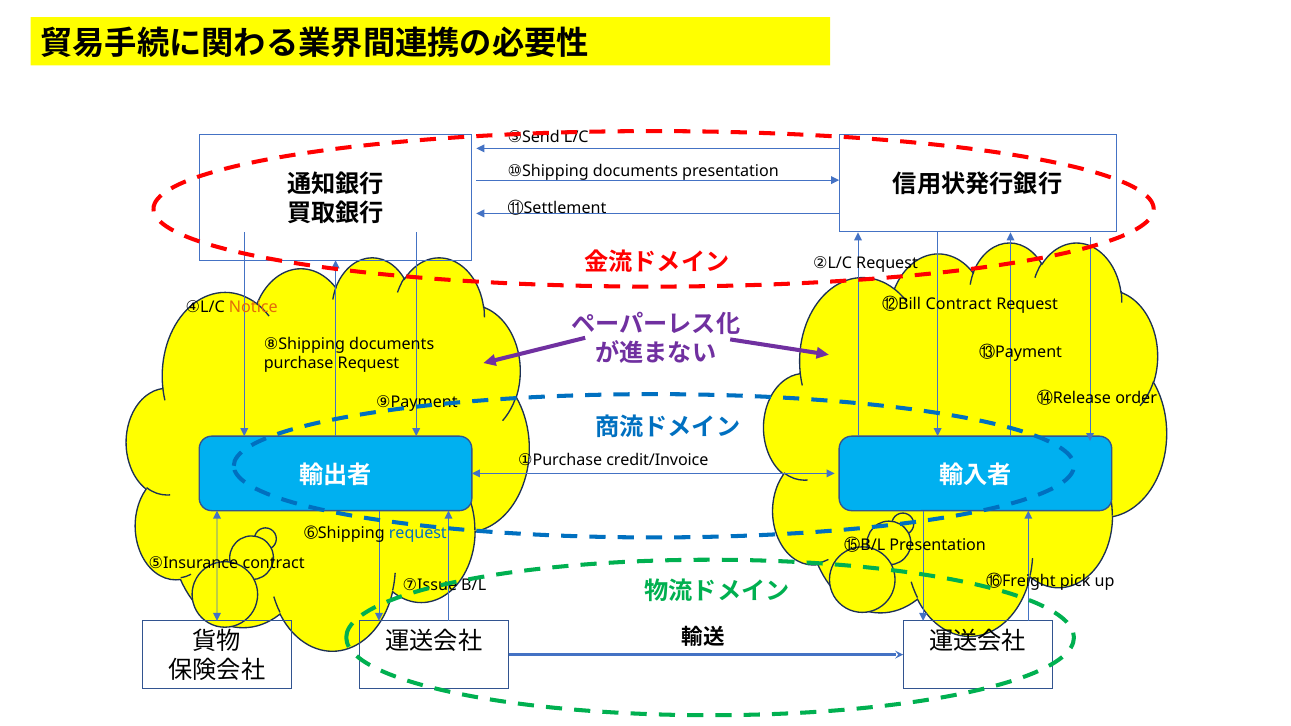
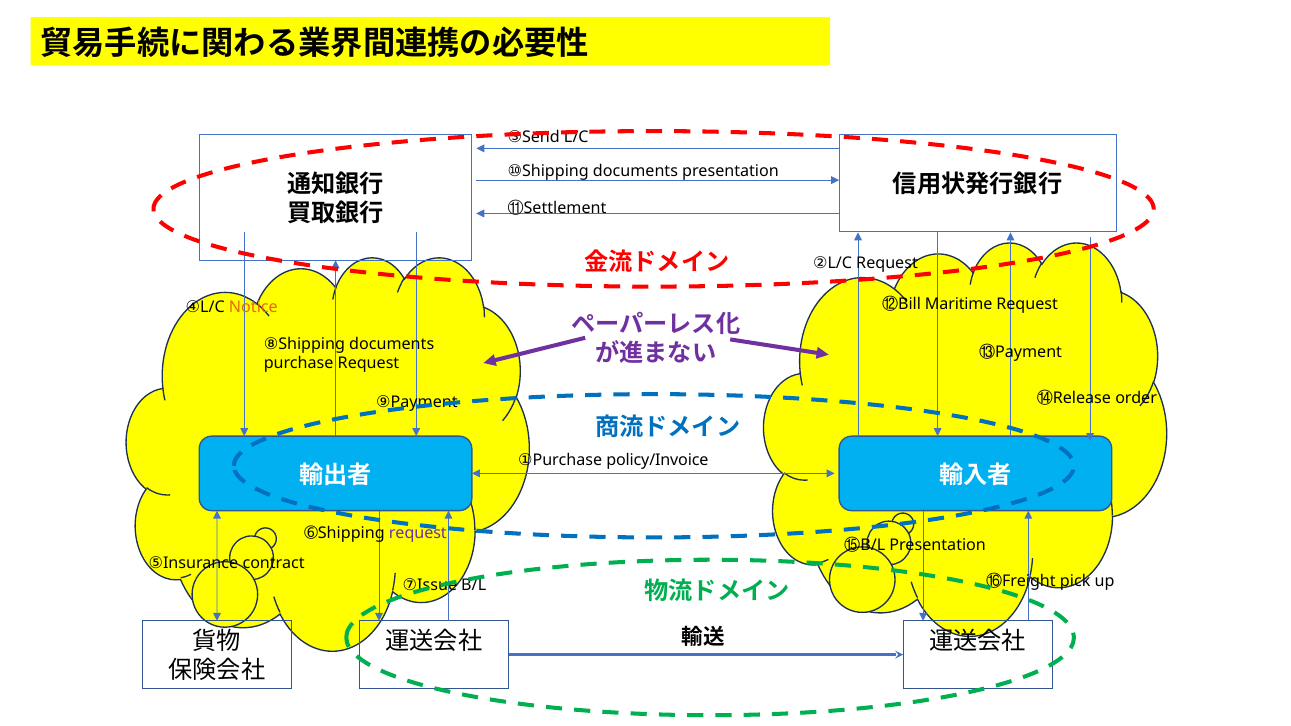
⑫Bill Contract: Contract -> Maritime (959, 304)
credit/Invoice: credit/Invoice -> policy/Invoice (657, 460)
request colour: blue -> purple (418, 534)
